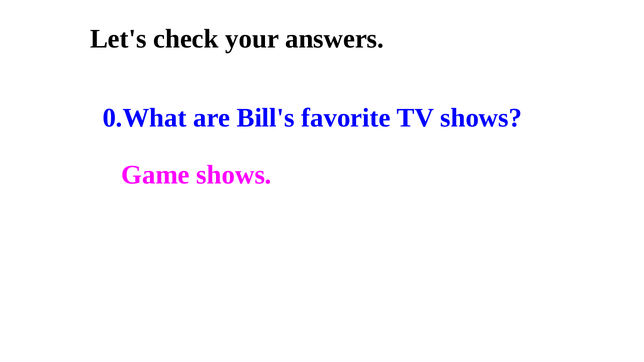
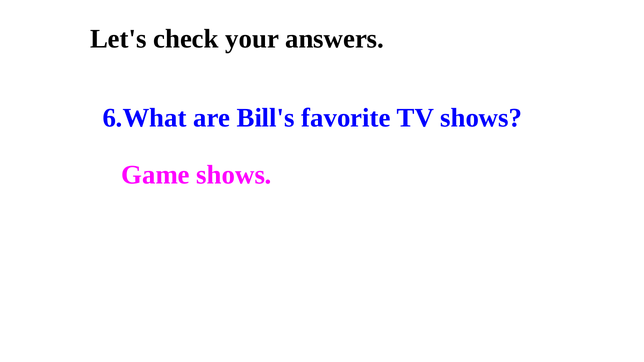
0.What: 0.What -> 6.What (145, 118)
